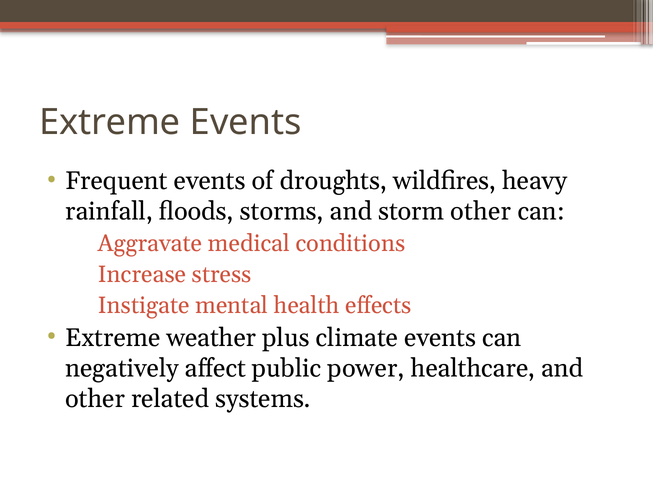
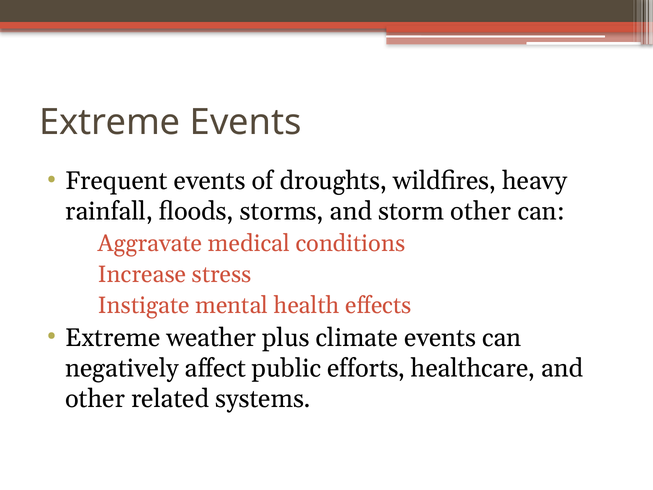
power: power -> efforts (366, 368)
